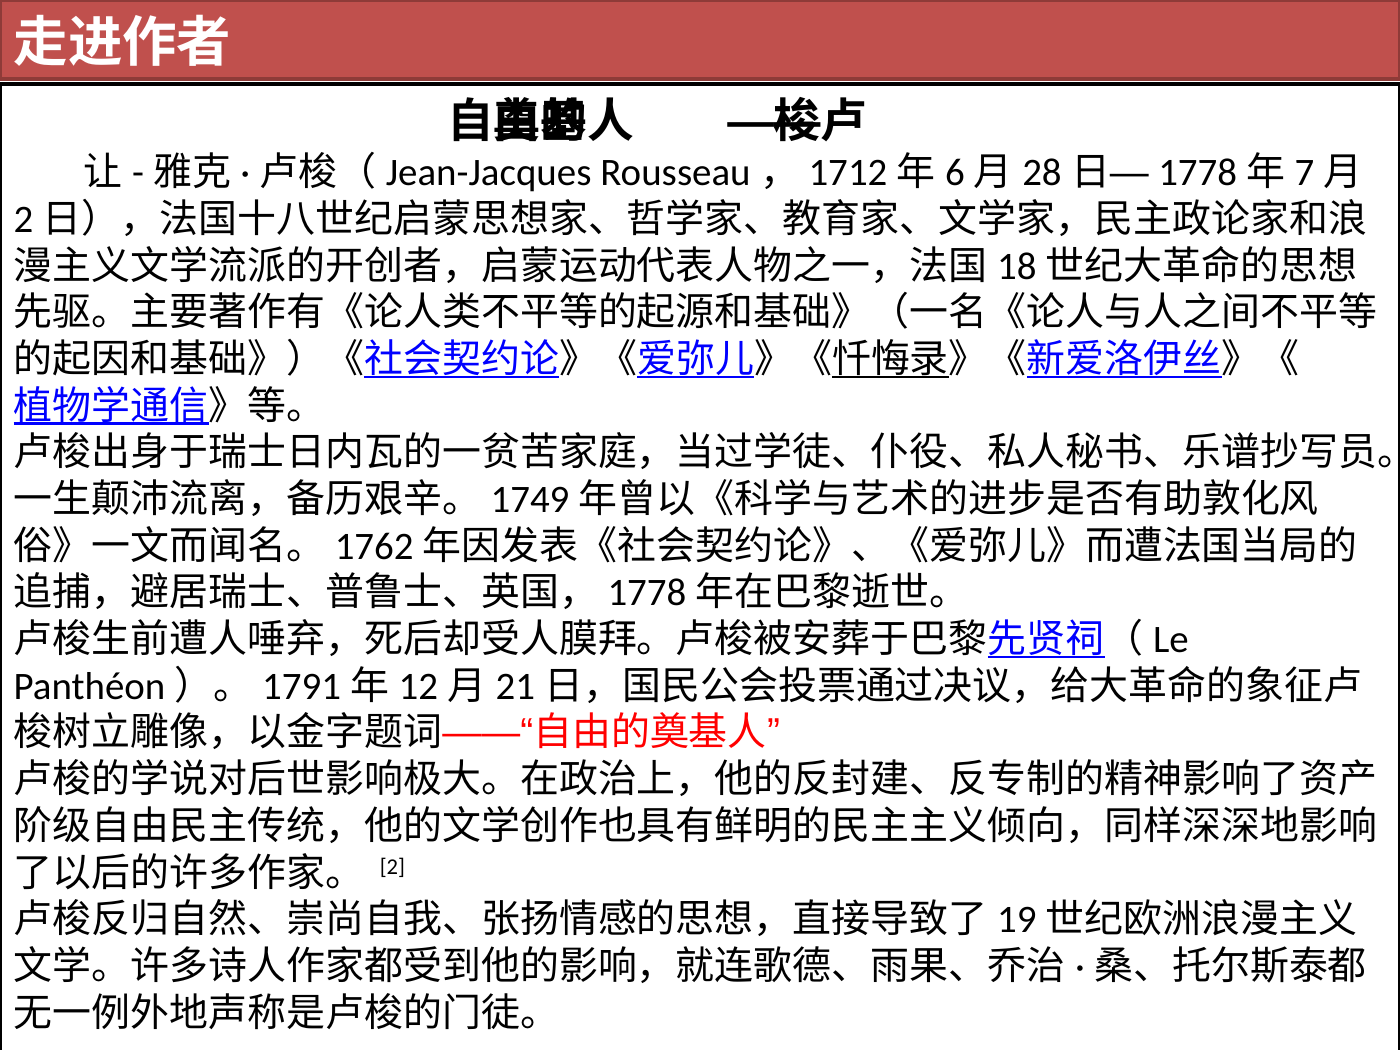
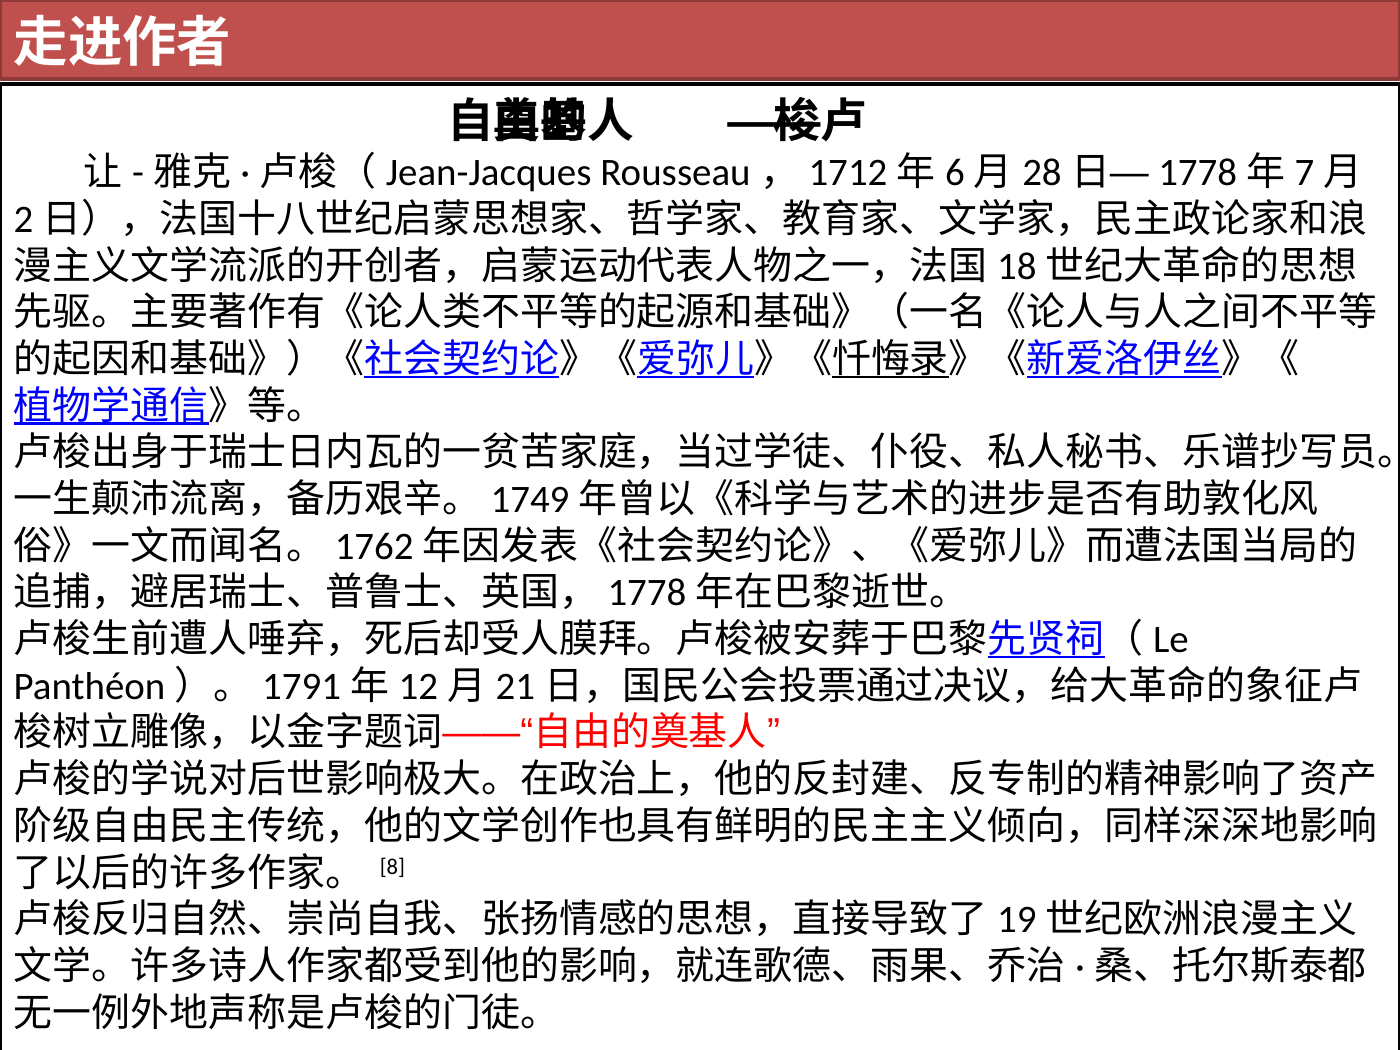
2: 2 -> 8 (392, 867)
